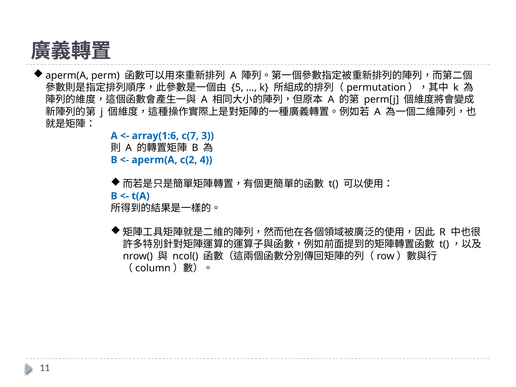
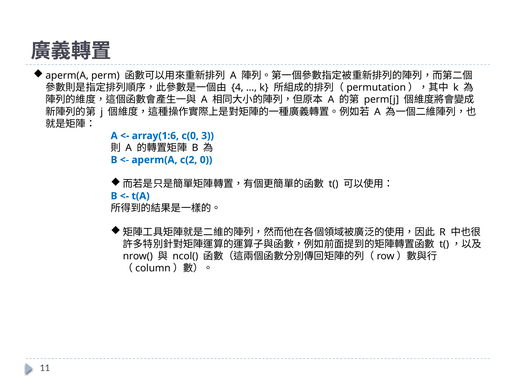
5: 5 -> 4 (237, 88)
c(7: c(7 -> c(0 (190, 136)
4: 4 -> 0 (206, 160)
